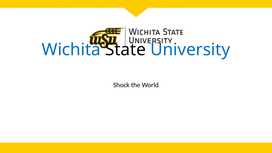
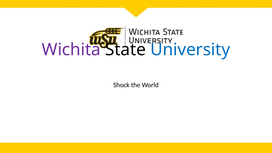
Wichita colour: blue -> purple (71, 50)
